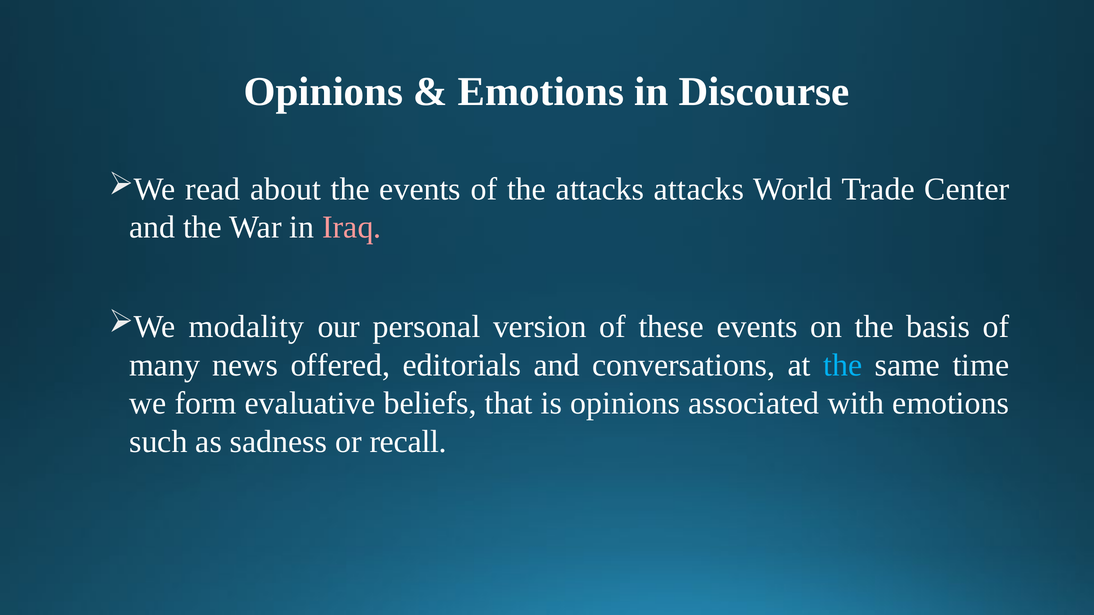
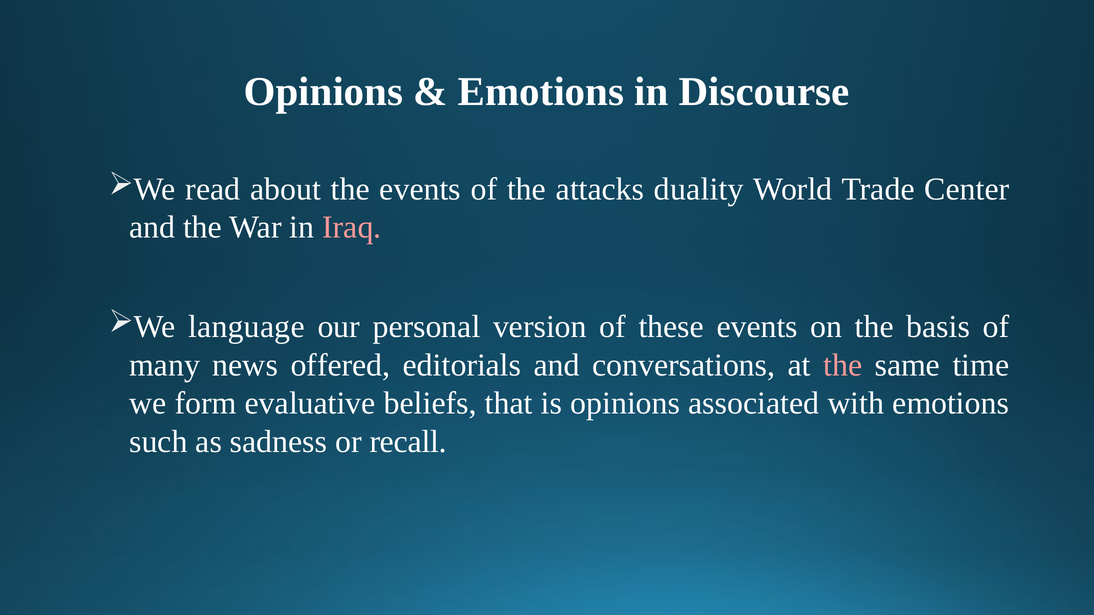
attacks attacks: attacks -> duality (699, 189)
modality: modality -> language (246, 327)
the colour: light blue -> pink (843, 365)
